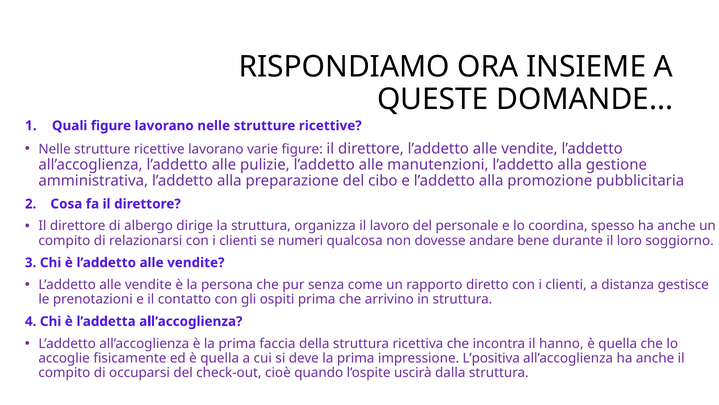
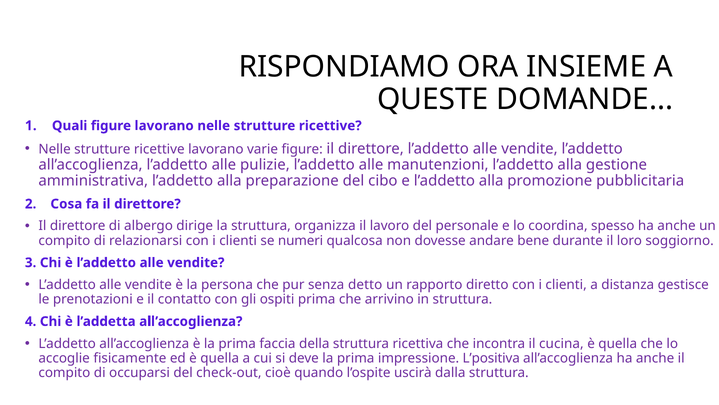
come: come -> detto (365, 284)
hanno: hanno -> cucina (561, 343)
